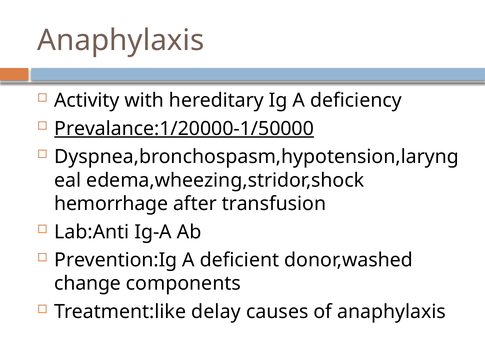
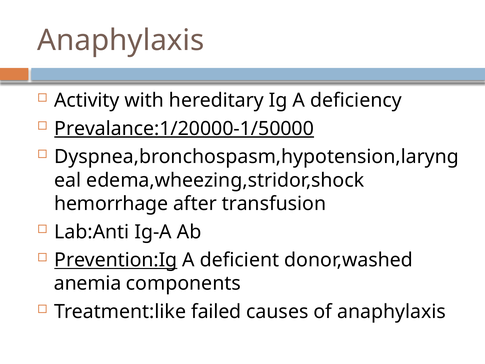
Prevention:Ig underline: none -> present (116, 260)
change: change -> anemia (88, 283)
delay: delay -> failed (216, 312)
